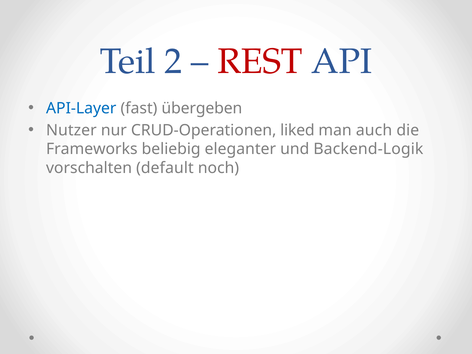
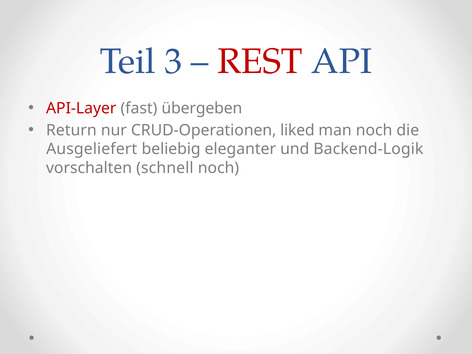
2: 2 -> 3 (173, 61)
API-Layer colour: blue -> red (81, 108)
Nutzer: Nutzer -> Return (71, 130)
man auch: auch -> noch (374, 130)
Frameworks: Frameworks -> Ausgeliefert (92, 149)
default: default -> schnell (165, 168)
